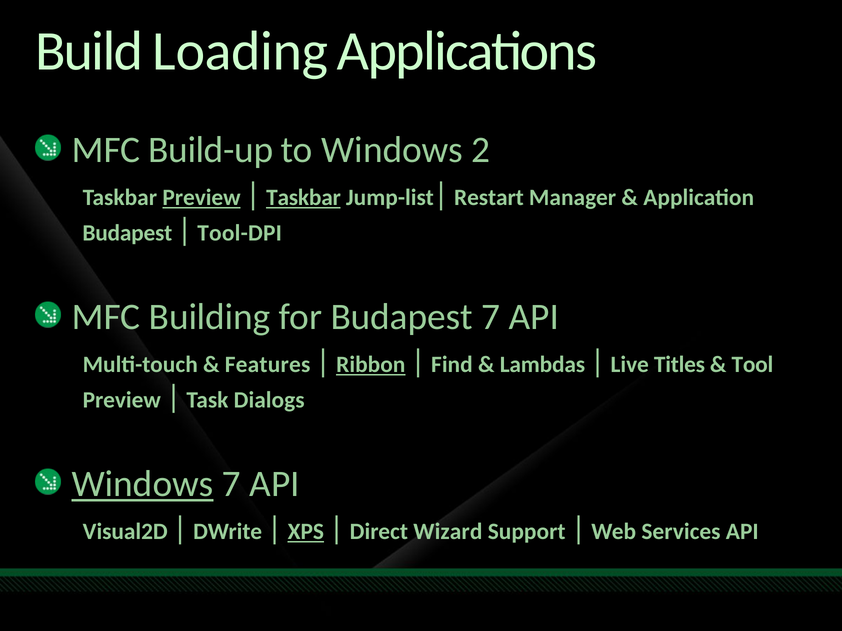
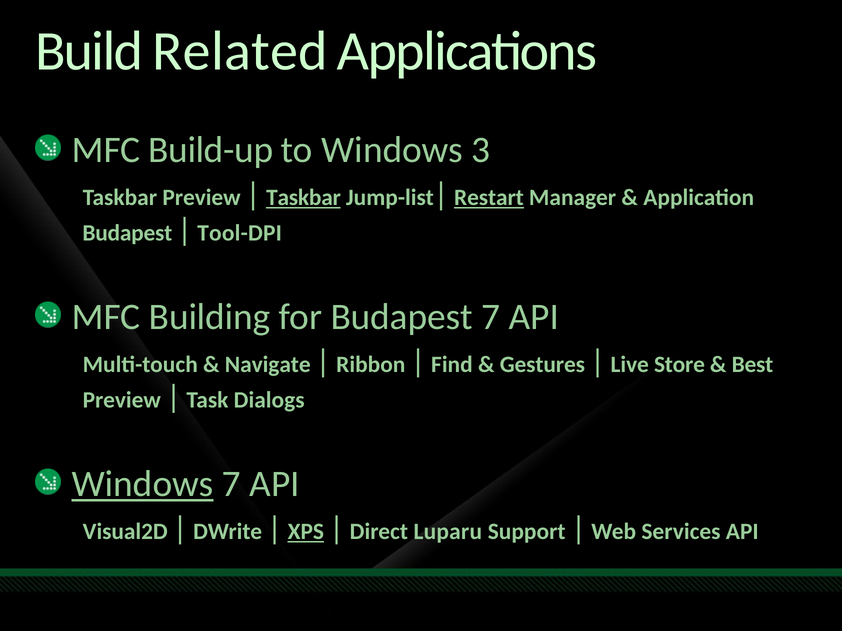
Loading: Loading -> Related (240, 51)
2: 2 -> 3 (481, 150)
Preview underline: present -> none (202, 198)
Restart underline: none -> present (489, 198)
Features: Features -> Navigate (268, 365)
Ribbon underline: present -> none (371, 365)
Lambdas: Lambdas -> Gestures (542, 365)
Titles: Titles -> Store (679, 365)
Tool: Tool -> Best (752, 365)
Wizard: Wizard -> Luparu (448, 532)
